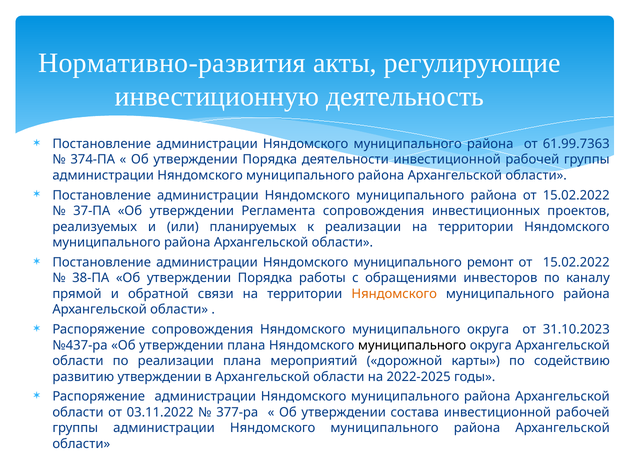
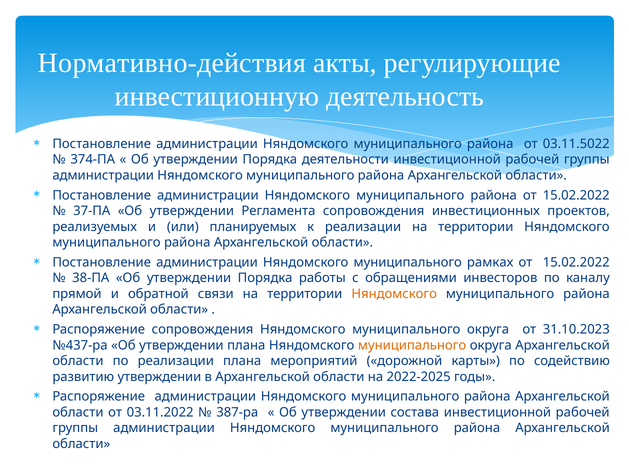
Нормативно-развития: Нормативно-развития -> Нормативно-действия (172, 63)
61.99.7363: 61.99.7363 -> 03.11.5022 (576, 144)
ремонт: ремонт -> рамках (490, 262)
муниципального colour: black -> orange (412, 345)
377-ра: 377-ра -> 387-ра (237, 412)
